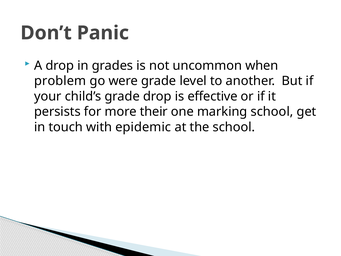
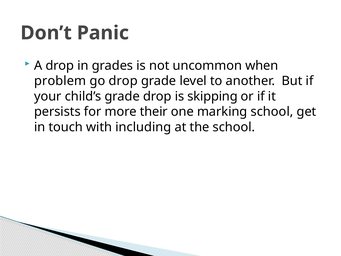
go were: were -> drop (123, 81)
effective: effective -> skipping (213, 96)
epidemic: epidemic -> including (143, 127)
